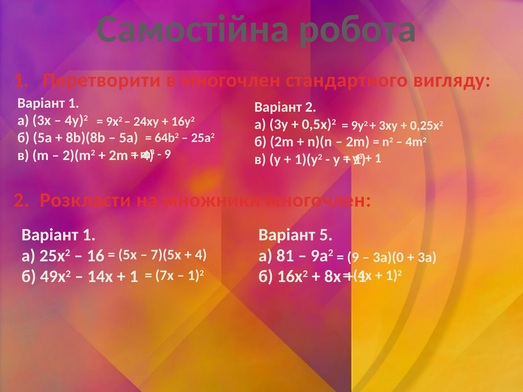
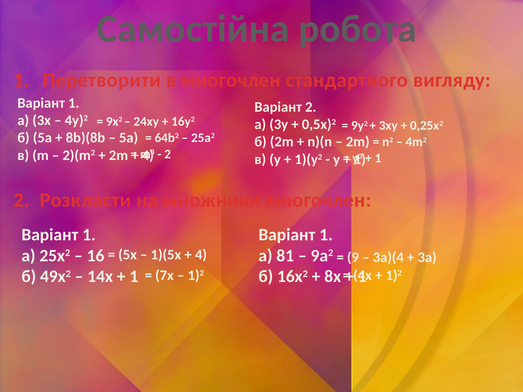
9: 9 -> 2 (168, 154)
5: 5 -> 1 (326, 235)
7)(5х: 7)(5х -> 1)(5х (166, 255)
3а)(0: 3а)(0 -> 3а)(4 (388, 257)
